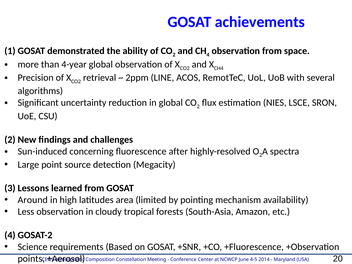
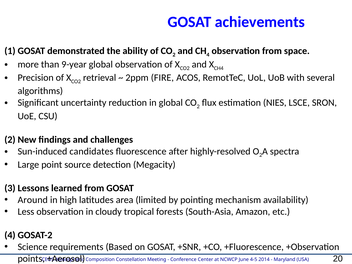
4-year: 4-year -> 9-year (74, 64)
LINE: LINE -> FIRE (162, 78)
concerning: concerning -> candidates (91, 151)
